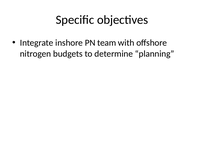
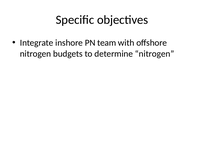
determine planning: planning -> nitrogen (155, 54)
